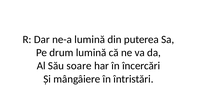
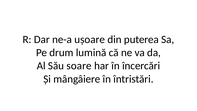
ne-a lumină: lumină -> ușoare (90, 39)
